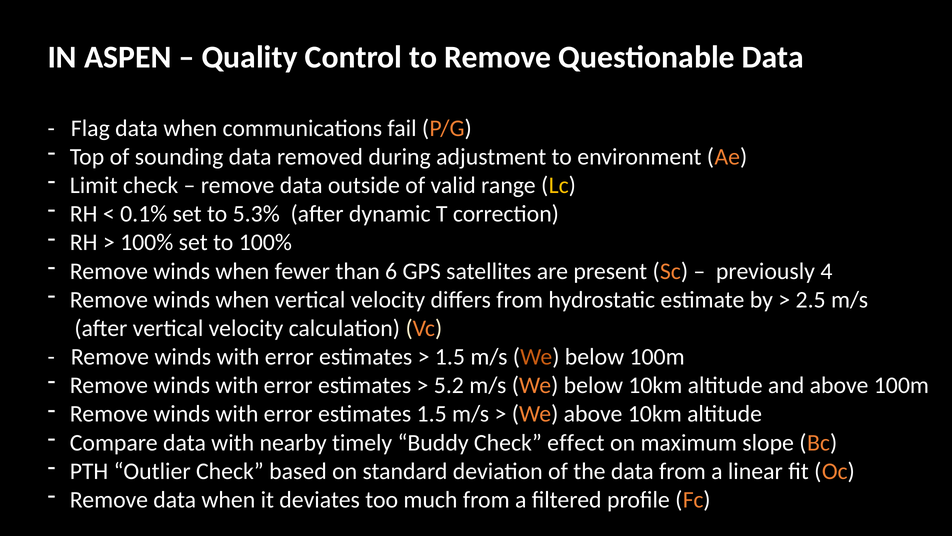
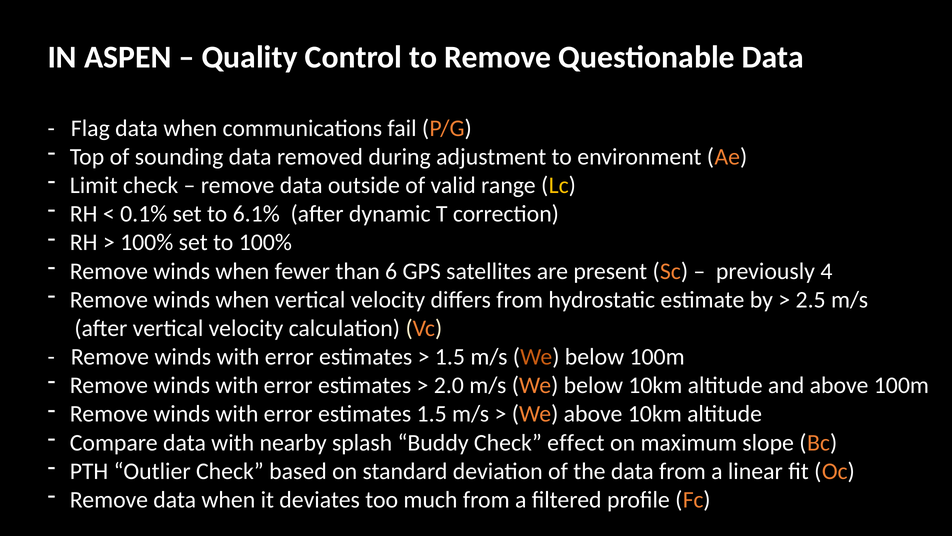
5.3%: 5.3% -> 6.1% (256, 214)
5.2: 5.2 -> 2.0 (449, 385)
timely: timely -> splash (362, 442)
